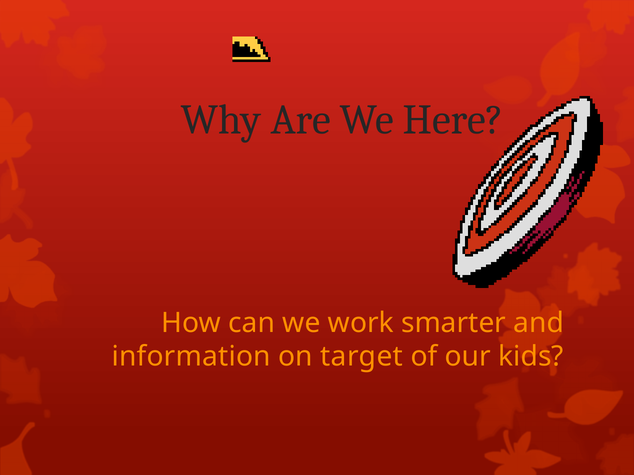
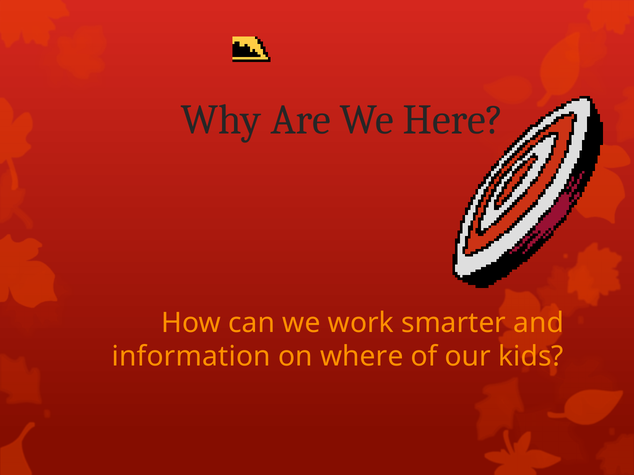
target: target -> where (362, 357)
